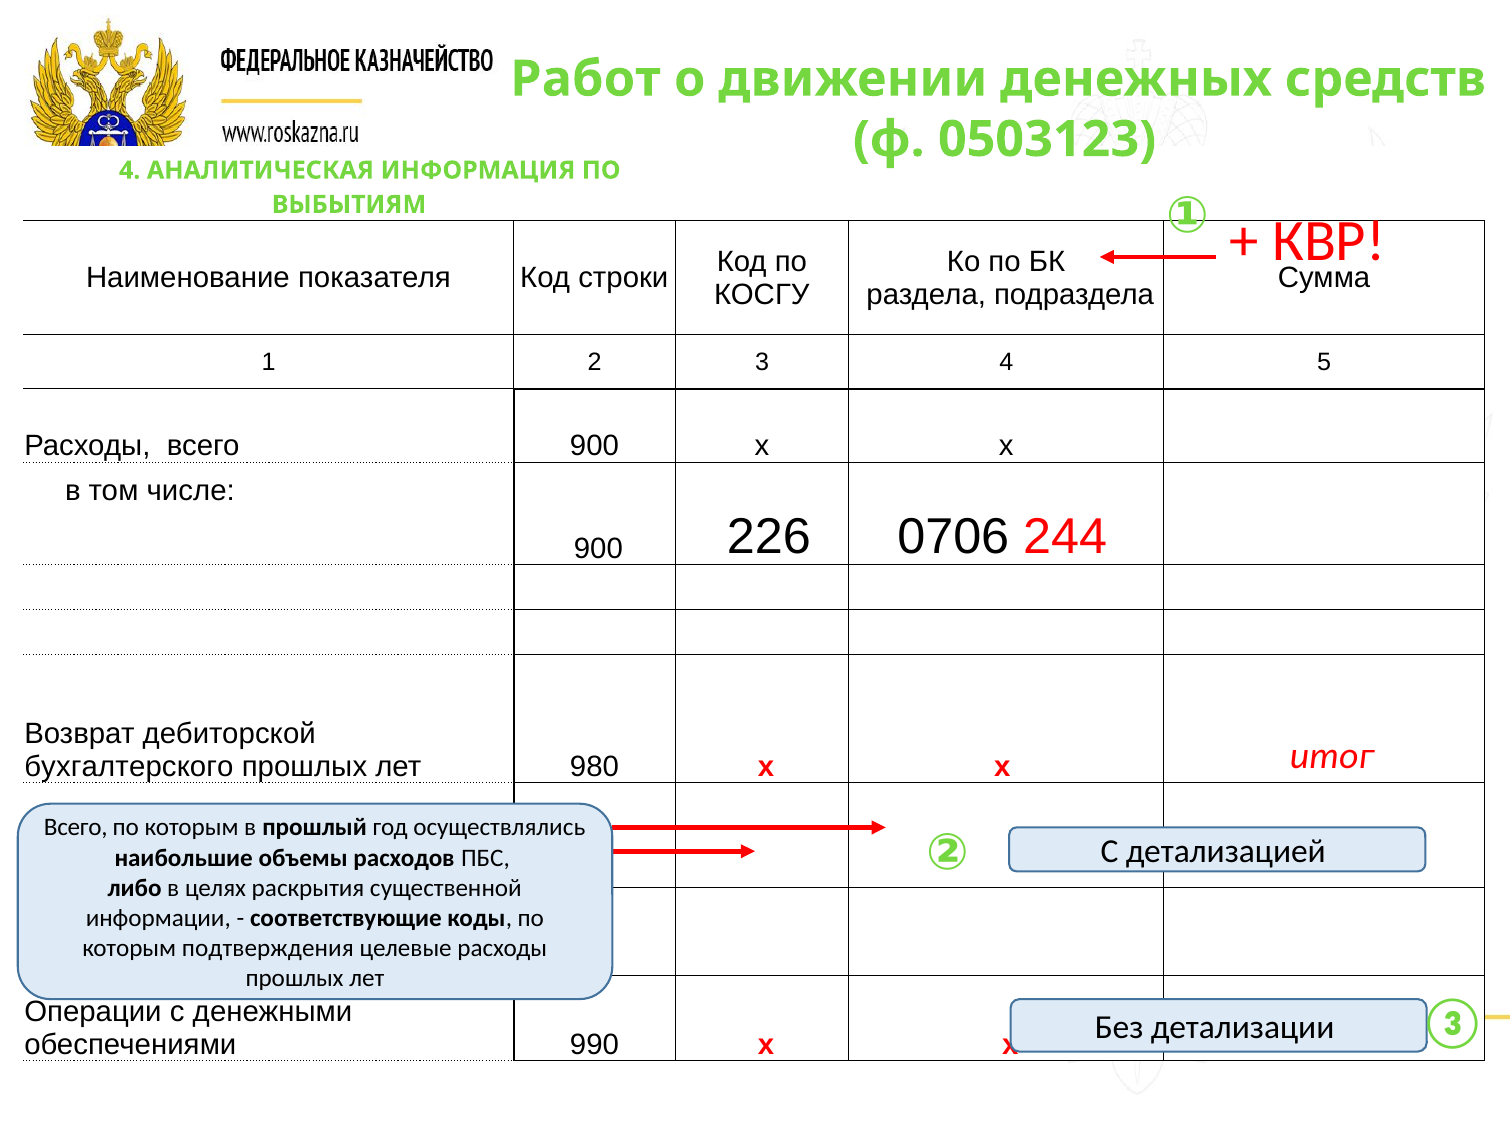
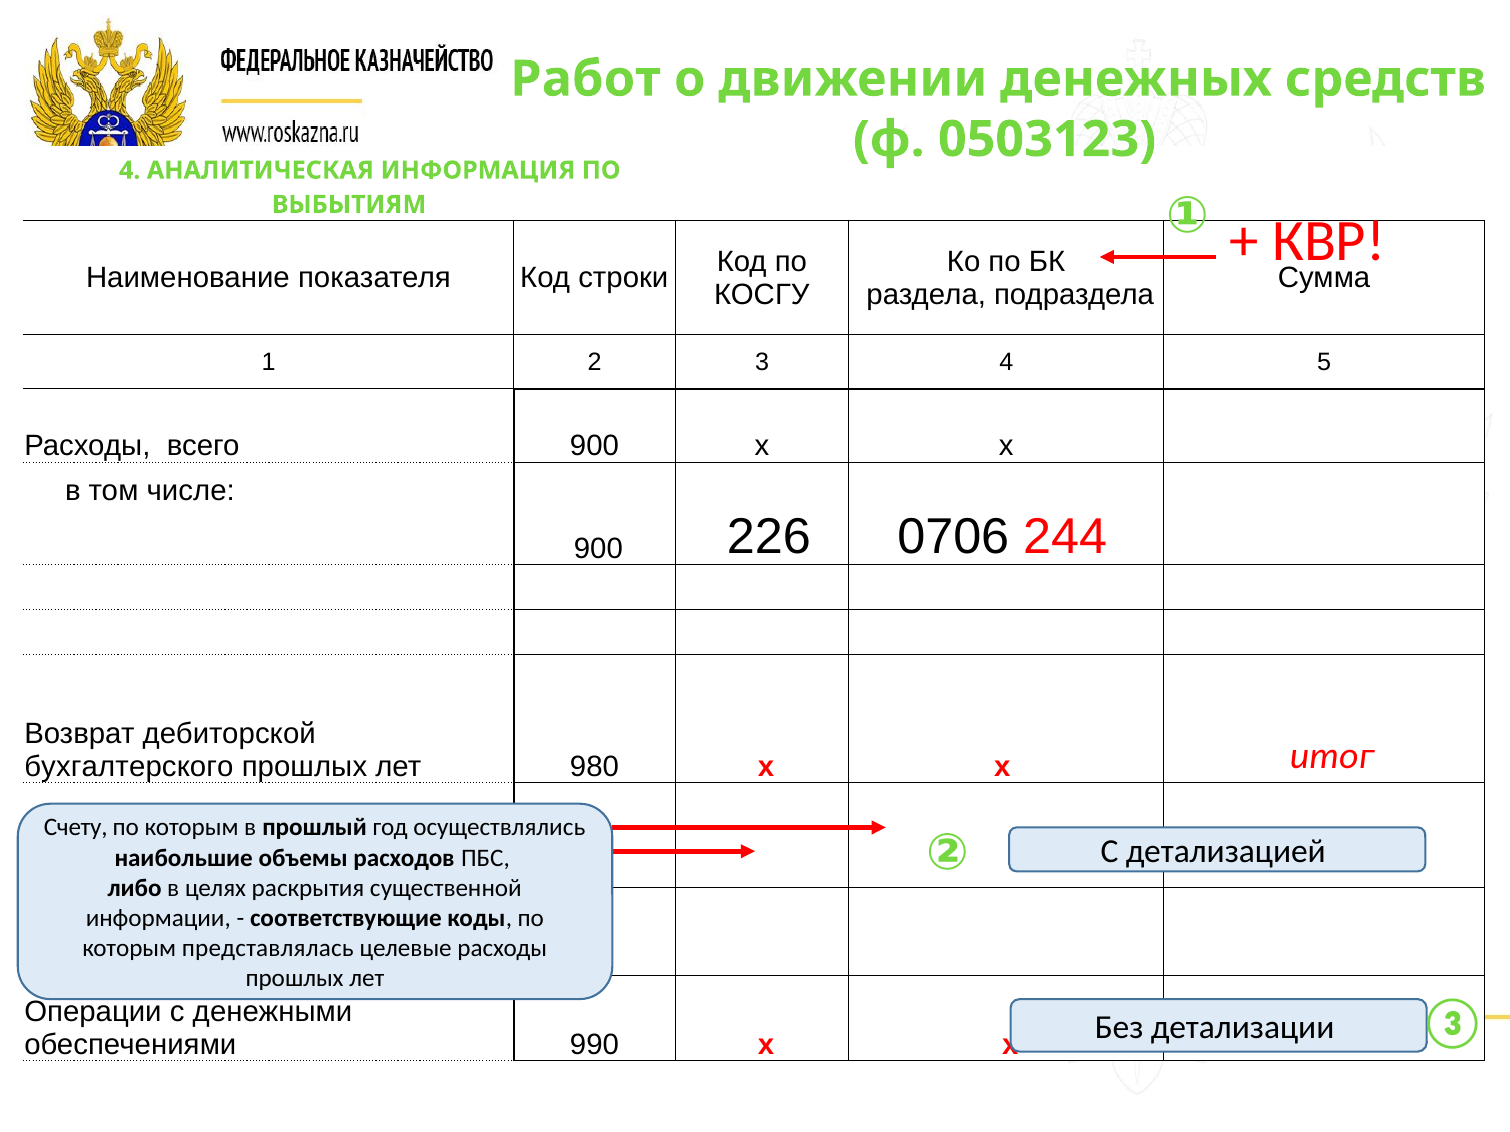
Всего: Всего -> Счету (76, 828)
подтверждения: подтверждения -> представлялась (268, 949)
